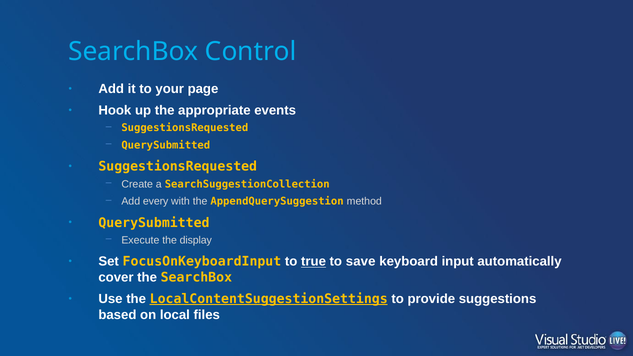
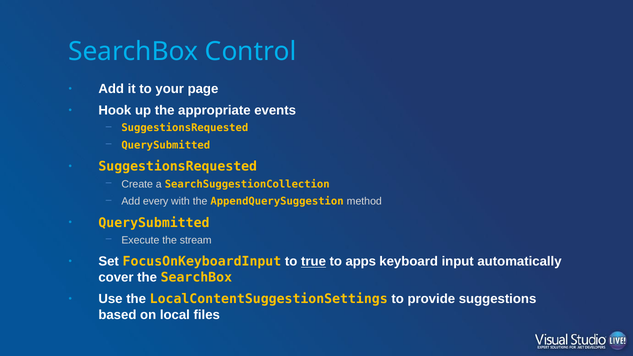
display: display -> stream (196, 240)
save: save -> apps (361, 262)
LocalContentSuggestionSettings underline: present -> none (269, 299)
